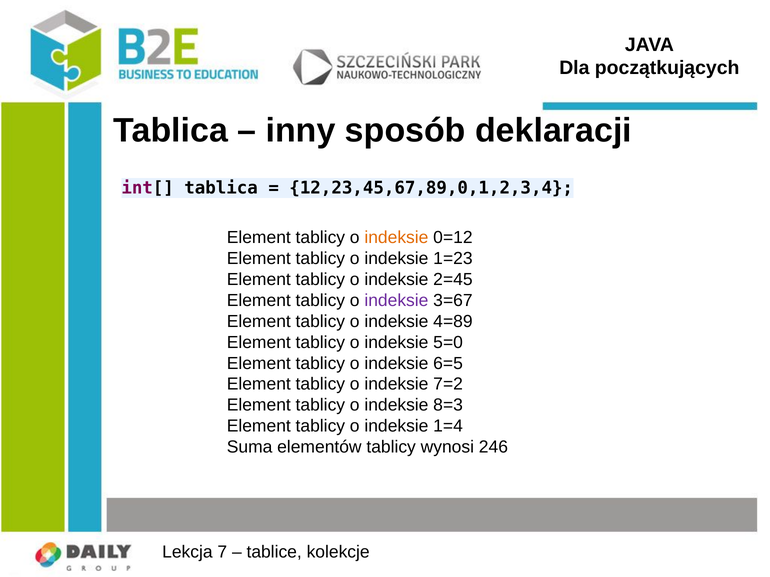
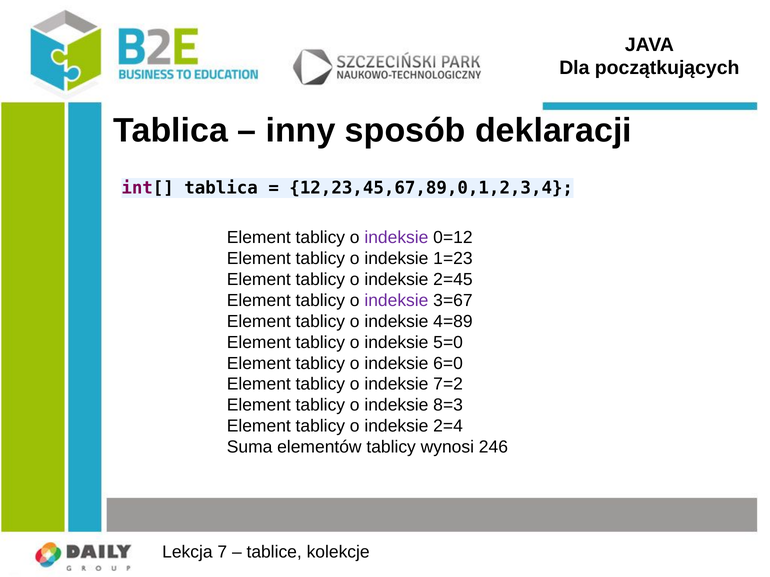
indeksie colour: orange -> purple (396, 238)
6=5: 6=5 -> 6=0 (448, 364)
1=4: 1=4 -> 2=4 (448, 426)
